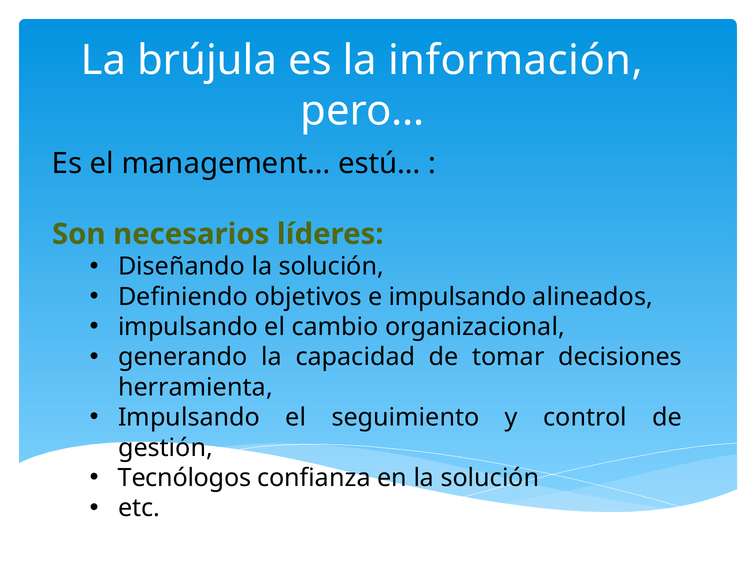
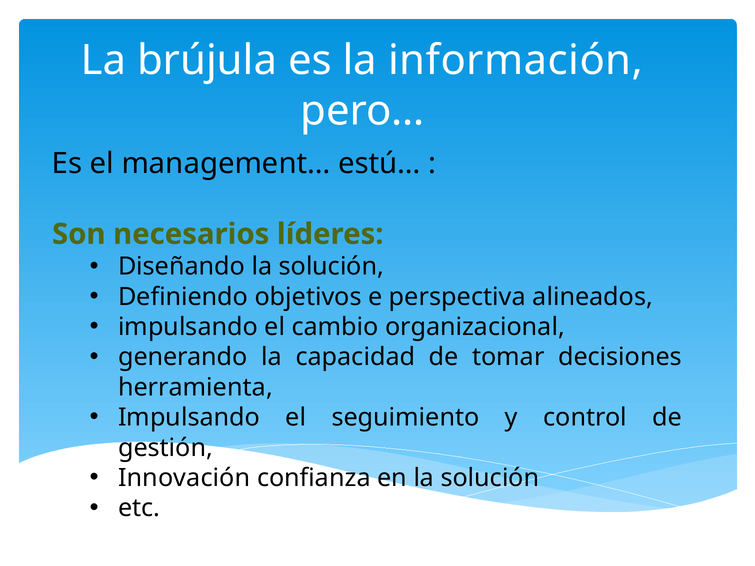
e impulsando: impulsando -> perspectiva (457, 297)
Tecnólogos: Tecnólogos -> Innovación (184, 478)
